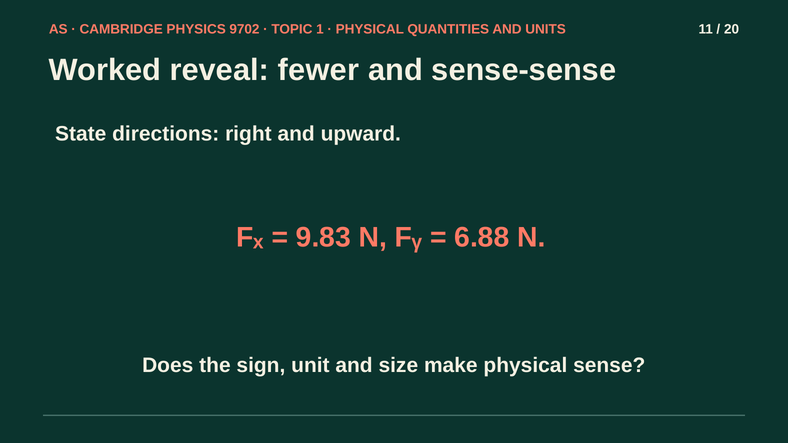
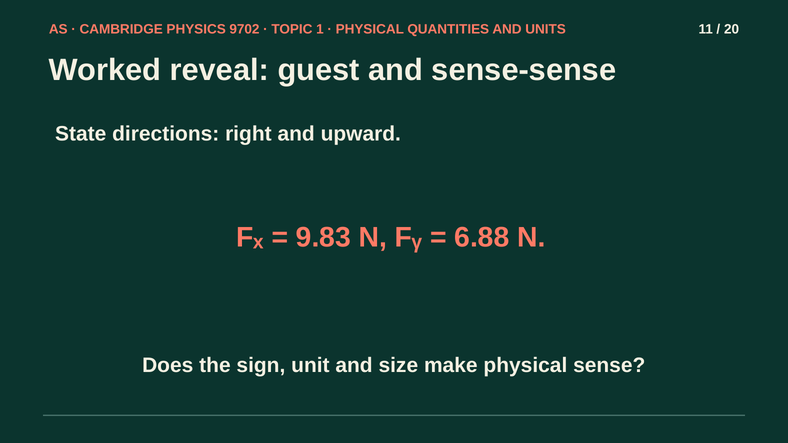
fewer: fewer -> guest (319, 70)
